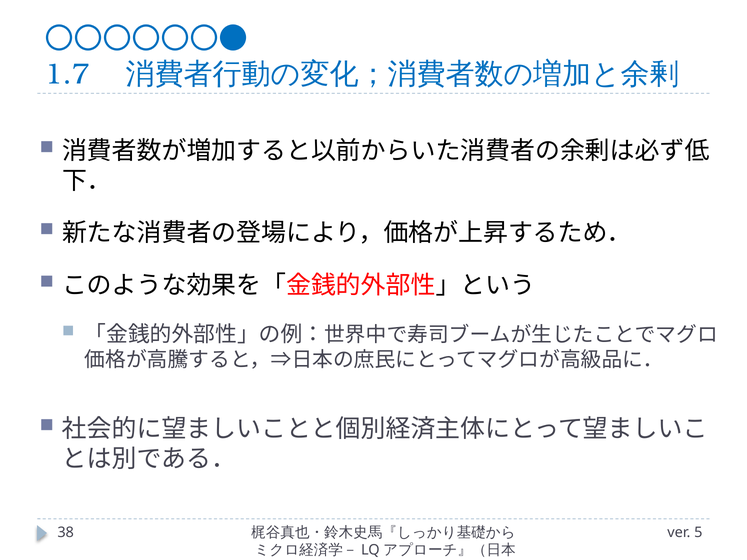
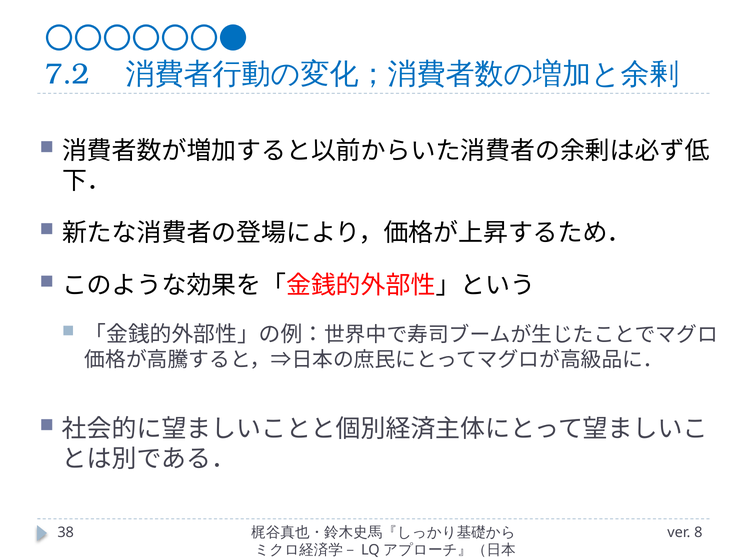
1.7: 1.7 -> 7.2 (67, 74)
5: 5 -> 8 (698, 533)
